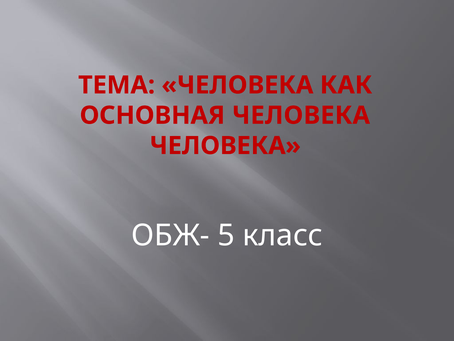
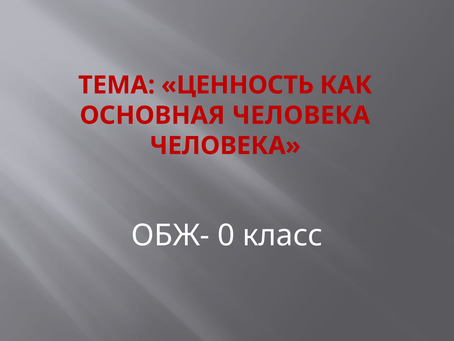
ТЕМА ЧЕЛОВЕКА: ЧЕЛОВЕКА -> ЦЕННОСТЬ (238, 85)
5: 5 -> 0 (226, 235)
